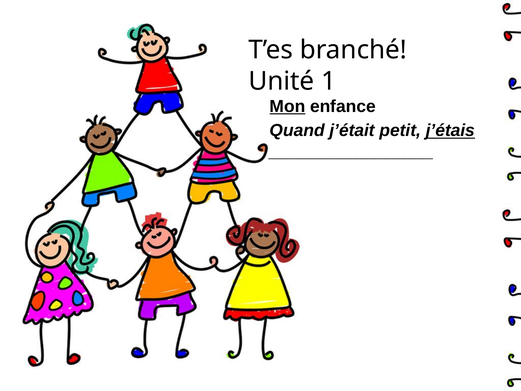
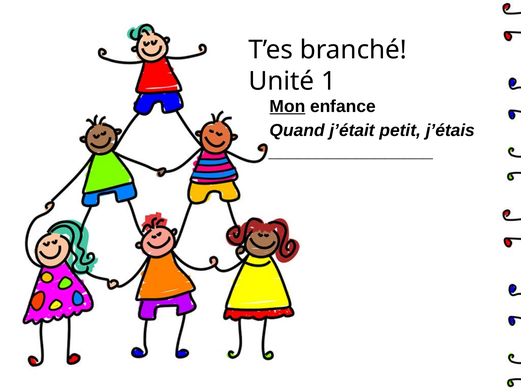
j’étais underline: present -> none (450, 131)
